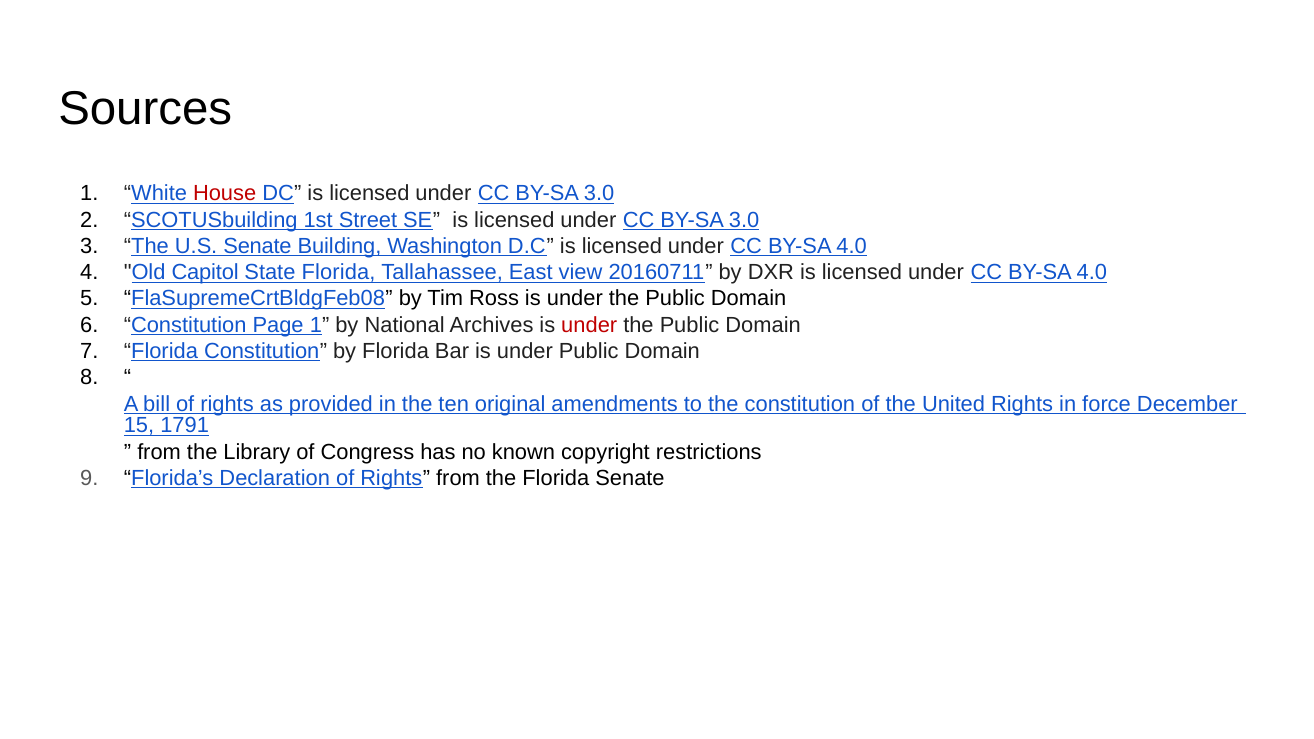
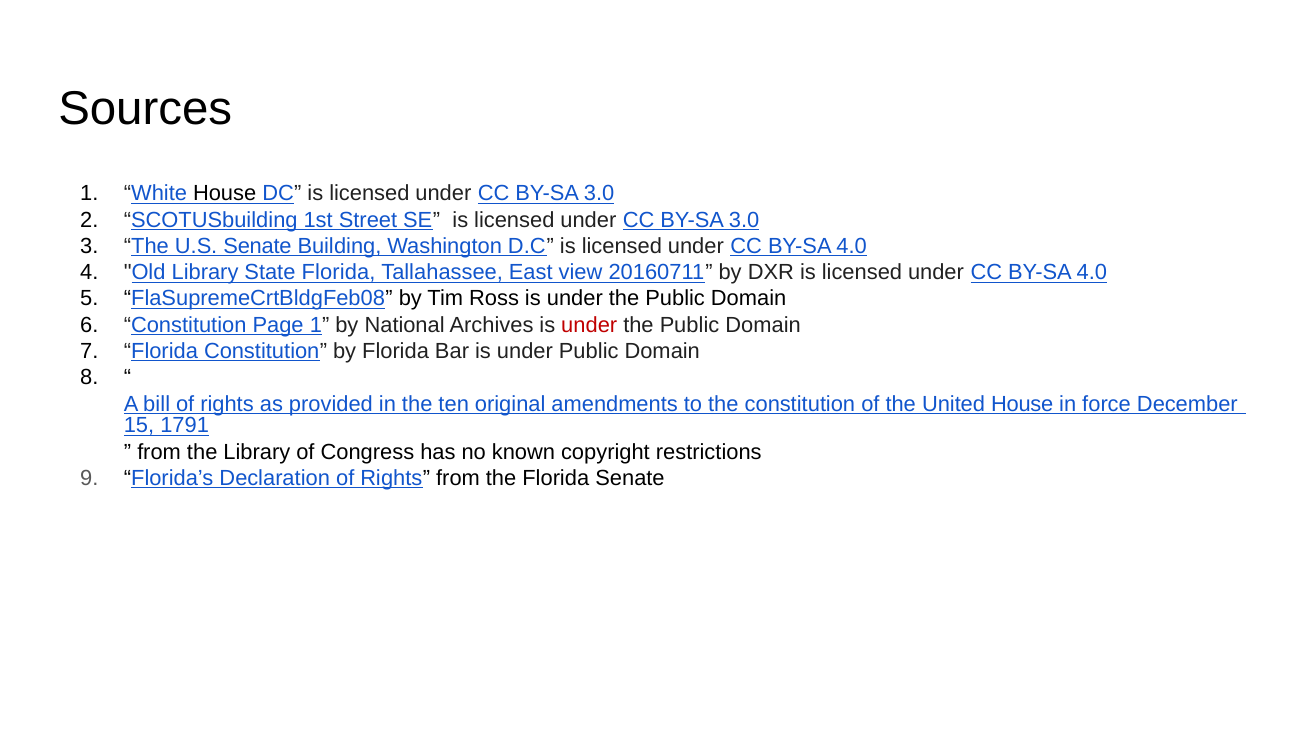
House colour: red -> black (225, 194)
Old Capitol: Capitol -> Library (205, 273)
United Rights: Rights -> House (1022, 404)
